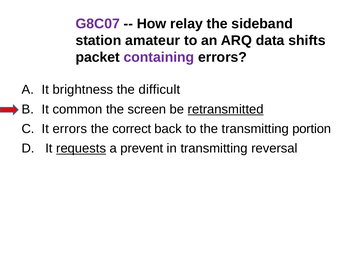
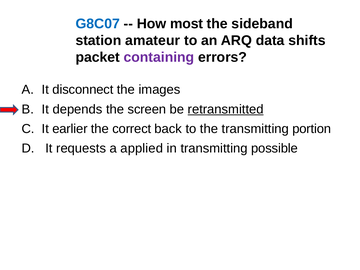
G8C07 colour: purple -> blue (98, 24)
relay: relay -> most (187, 24)
brightness: brightness -> disconnect (83, 90)
difficult: difficult -> images (160, 90)
common: common -> depends (77, 109)
It errors: errors -> earlier (70, 129)
requests underline: present -> none (81, 148)
prevent: prevent -> applied (142, 148)
reversal: reversal -> possible (274, 148)
